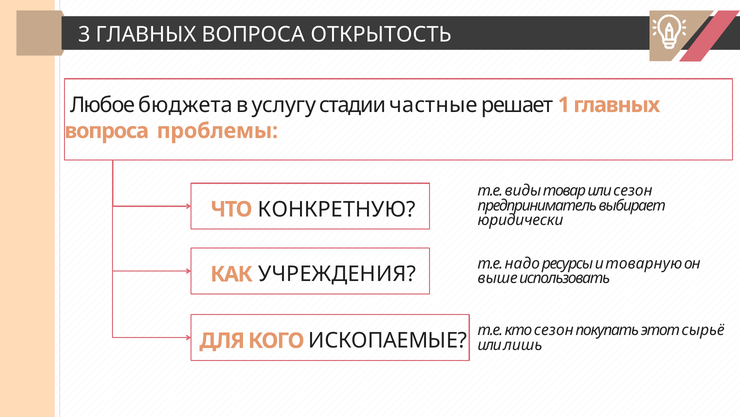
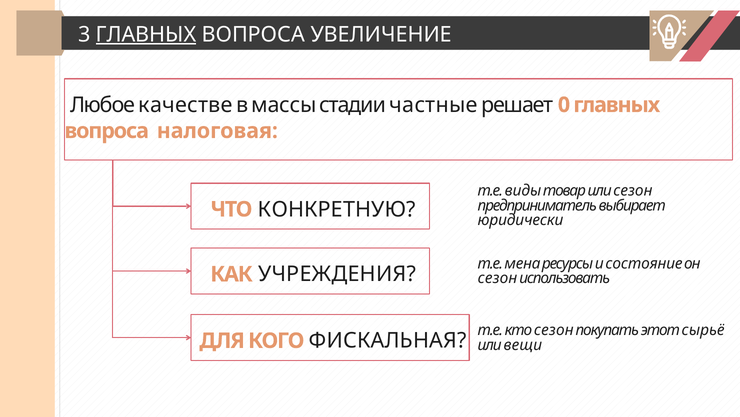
ГЛАВНЫХ underline: none -> present (146, 34)
ОТКРЫТОСТЬ: ОТКРЫТОСТЬ -> УВЕЛИЧЕНИЕ (381, 34)
бюджета: бюджета -> качестве (186, 105)
услугу: услугу -> массы (284, 105)
1: 1 -> 0 (564, 105)
проблемы: проблемы -> налоговая (217, 131)
надо: надо -> мена (523, 263)
товарную: товарную -> состояние (644, 263)
выше: выше -> сезон (497, 278)
ИСКОПАЕМЫЕ: ИСКОПАЕМЫЕ -> ФИСКАЛЬНАЯ (388, 340)
лишь: лишь -> вещи (523, 344)
